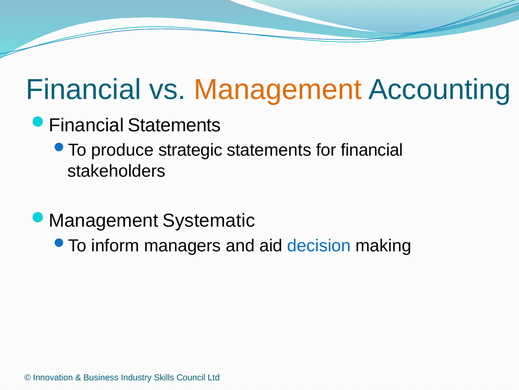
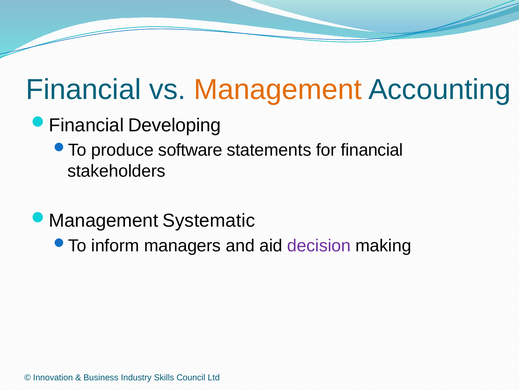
Statements: Statements -> Developing (174, 125)
strategic: strategic -> software (190, 150)
decision colour: blue -> purple (319, 245)
